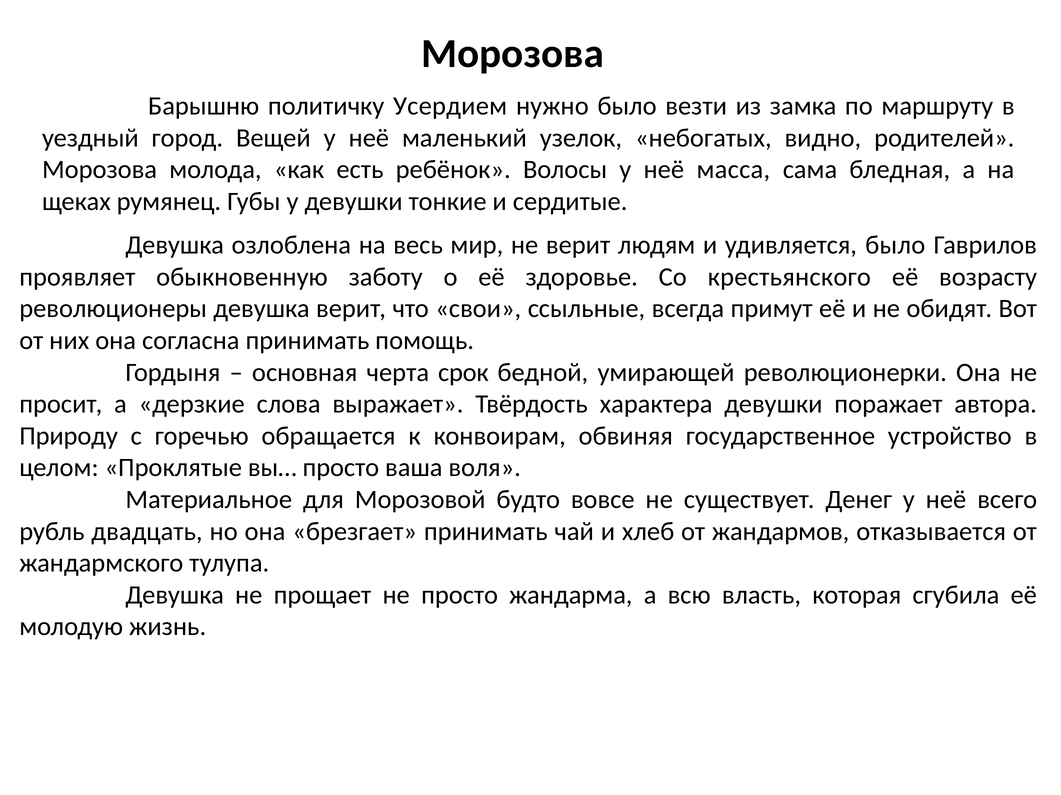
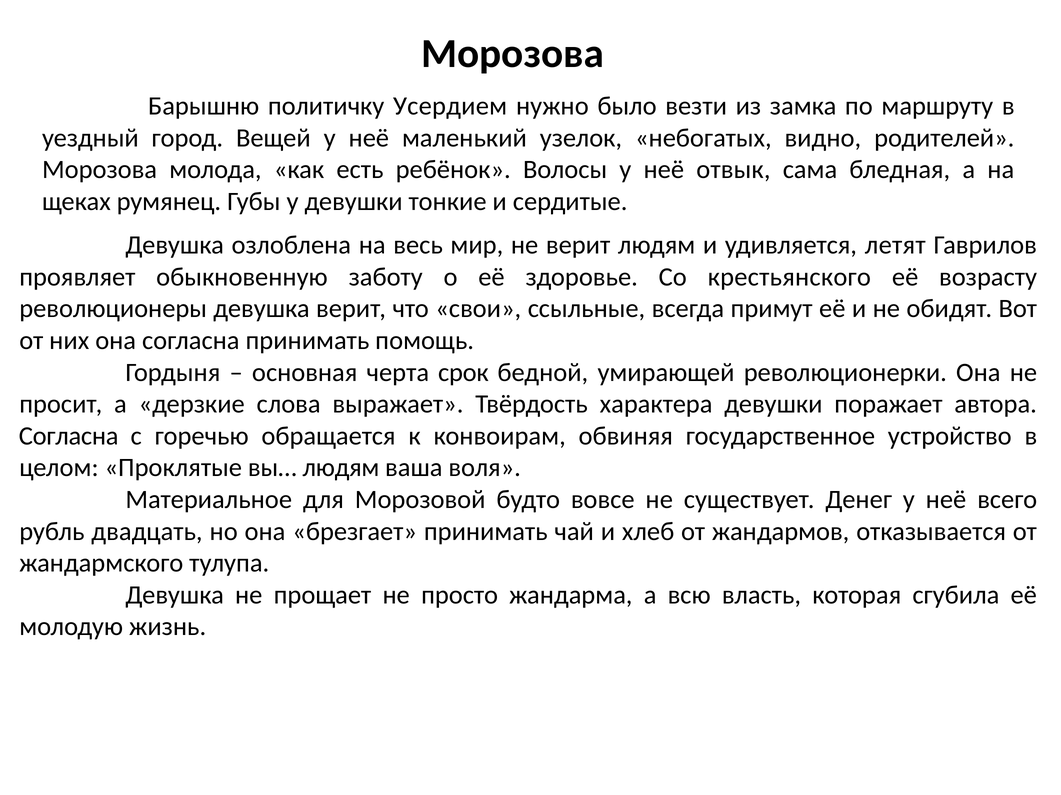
масса: масса -> отвык (733, 170)
удивляется было: было -> летят (895, 245)
Природу: Природу -> Согласна (69, 436)
вы… просто: просто -> людям (341, 468)
